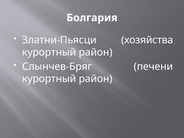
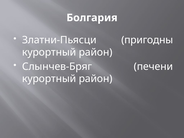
хозяйства: хозяйства -> пригодны (147, 40)
